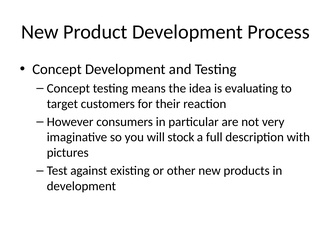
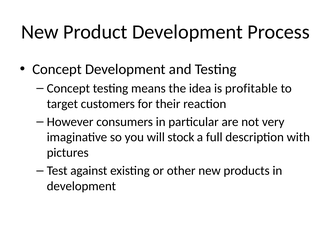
evaluating: evaluating -> profitable (251, 88)
